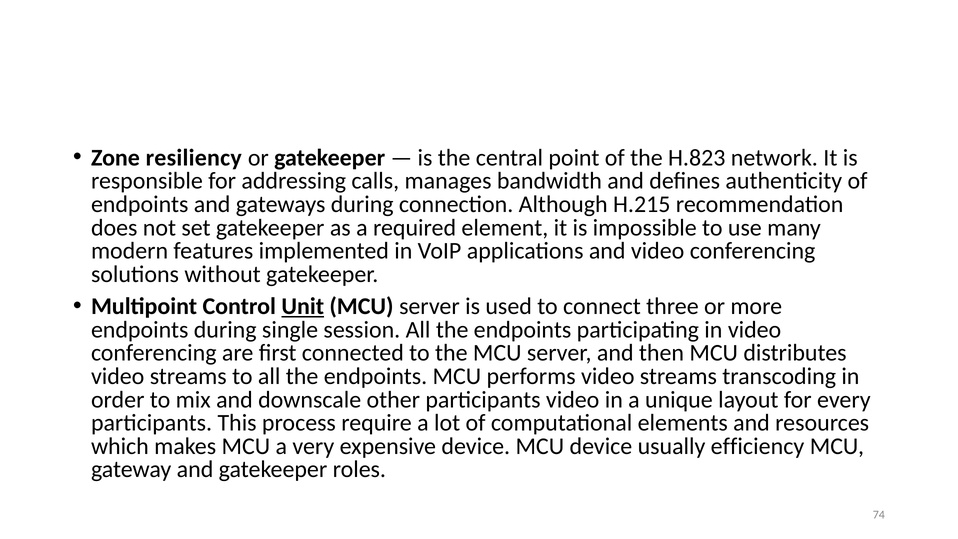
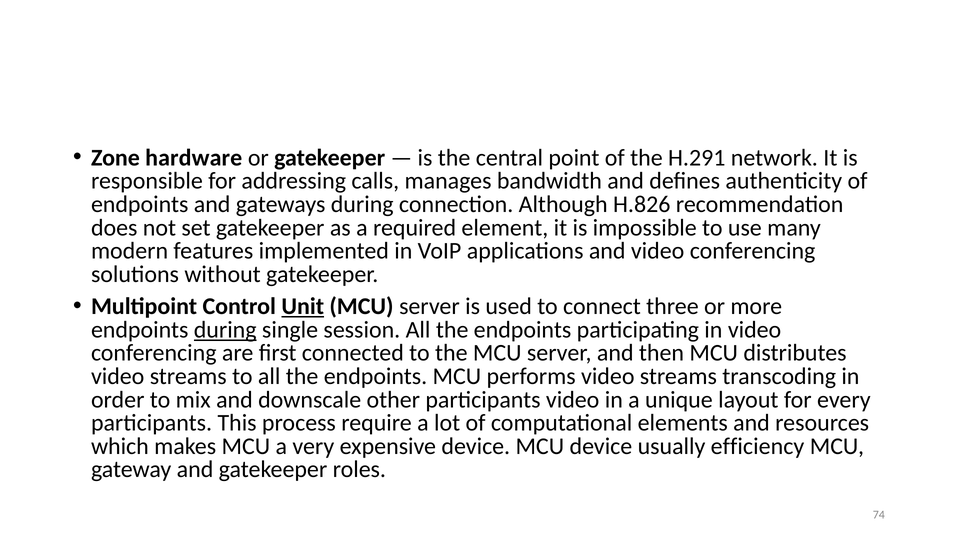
resiliency: resiliency -> hardware (194, 158)
H.823: H.823 -> H.291 (697, 158)
H.215: H.215 -> H.826 (642, 204)
during underline: none -> present (225, 330)
